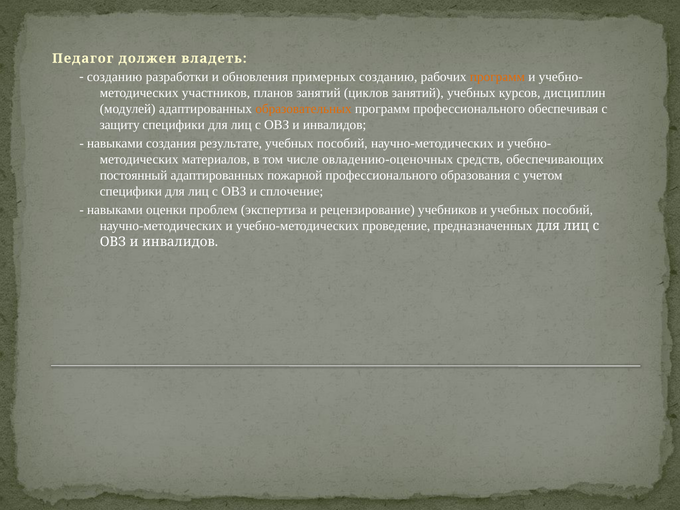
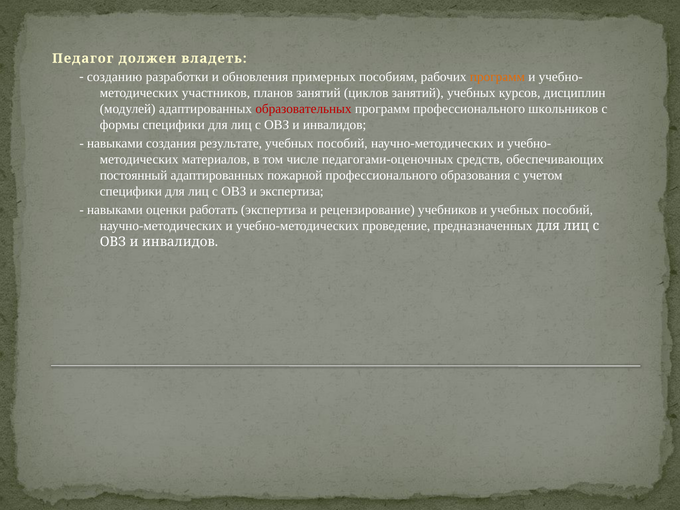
примерных созданию: созданию -> пособиям (388, 77)
образовательных colour: orange -> red (303, 109)
обеспечивая: обеспечивая -> школьников (563, 109)
защиту: защиту -> формы (119, 125)
овладению-оценочных: овладению-оценочных -> педагогами-оценочных (388, 159)
и сплочение: сплочение -> экспертиза (292, 191)
проблем: проблем -> работать (214, 210)
